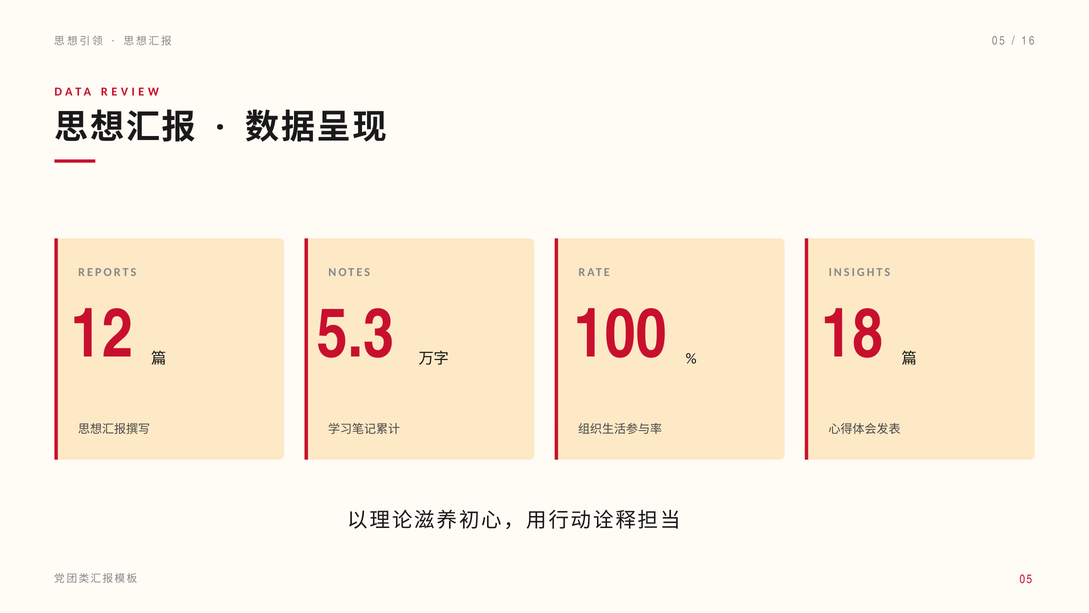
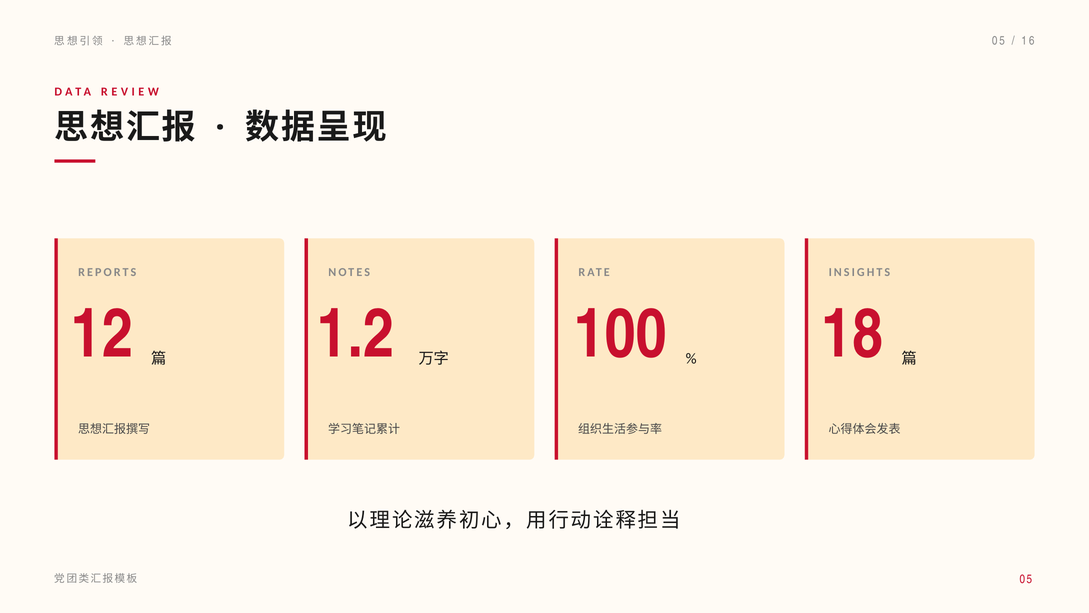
5.3: 5.3 -> 1.2 (355, 334)
